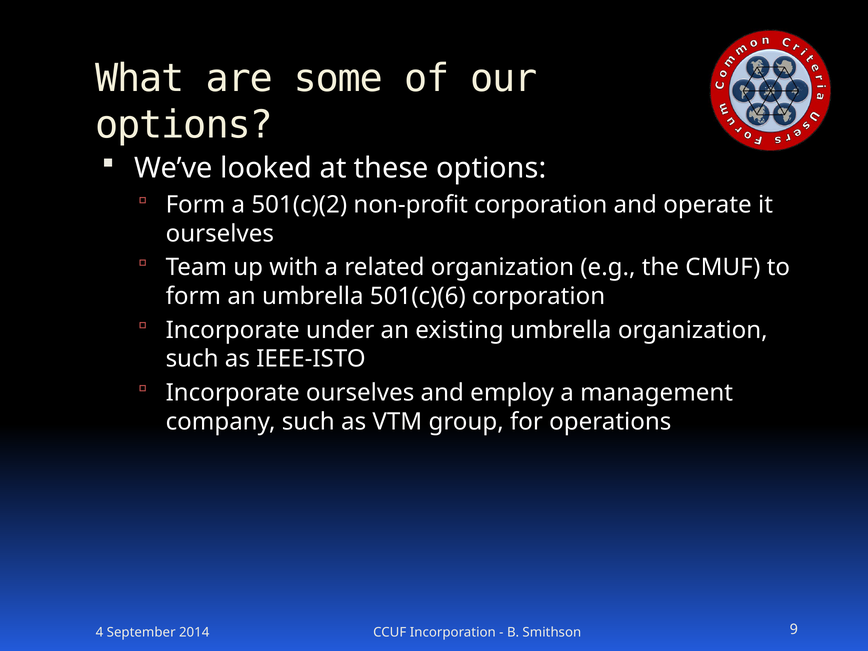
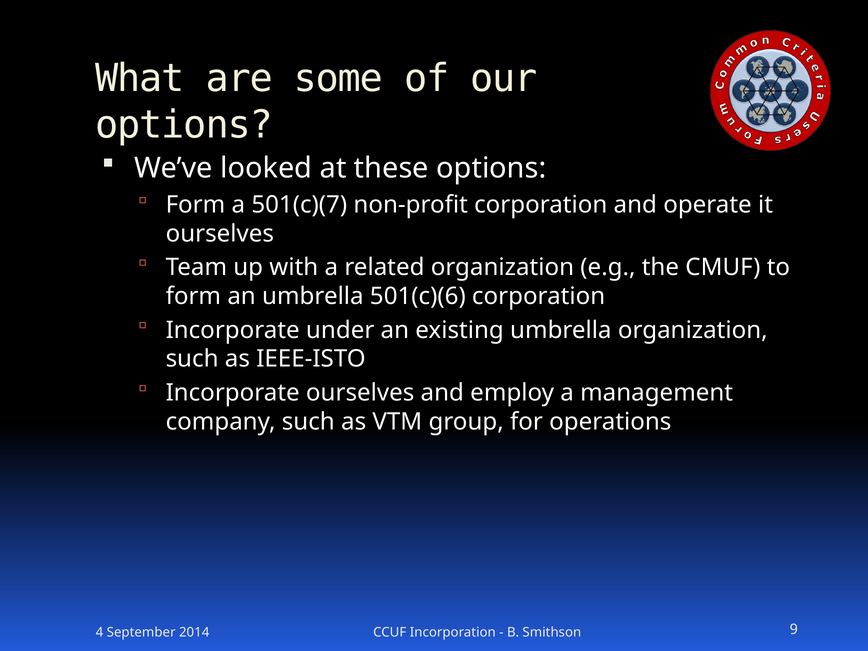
501(c)(2: 501(c)(2 -> 501(c)(7 (299, 205)
